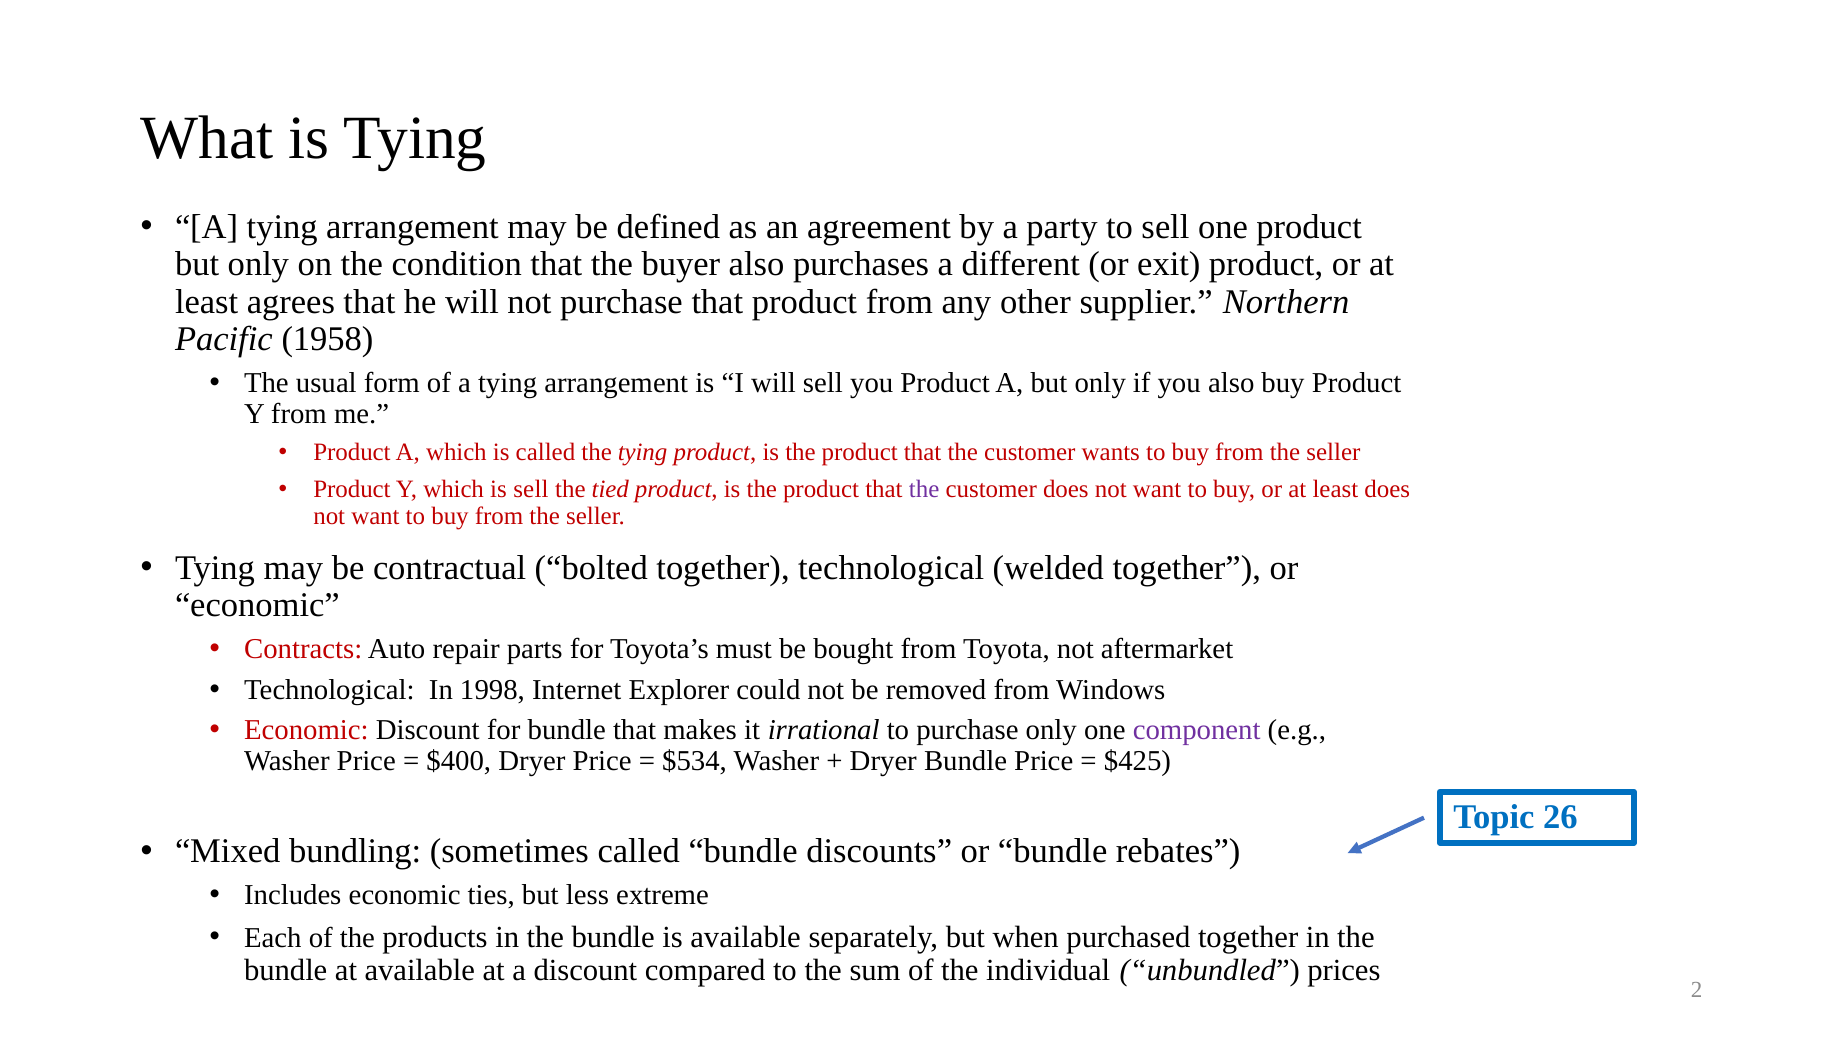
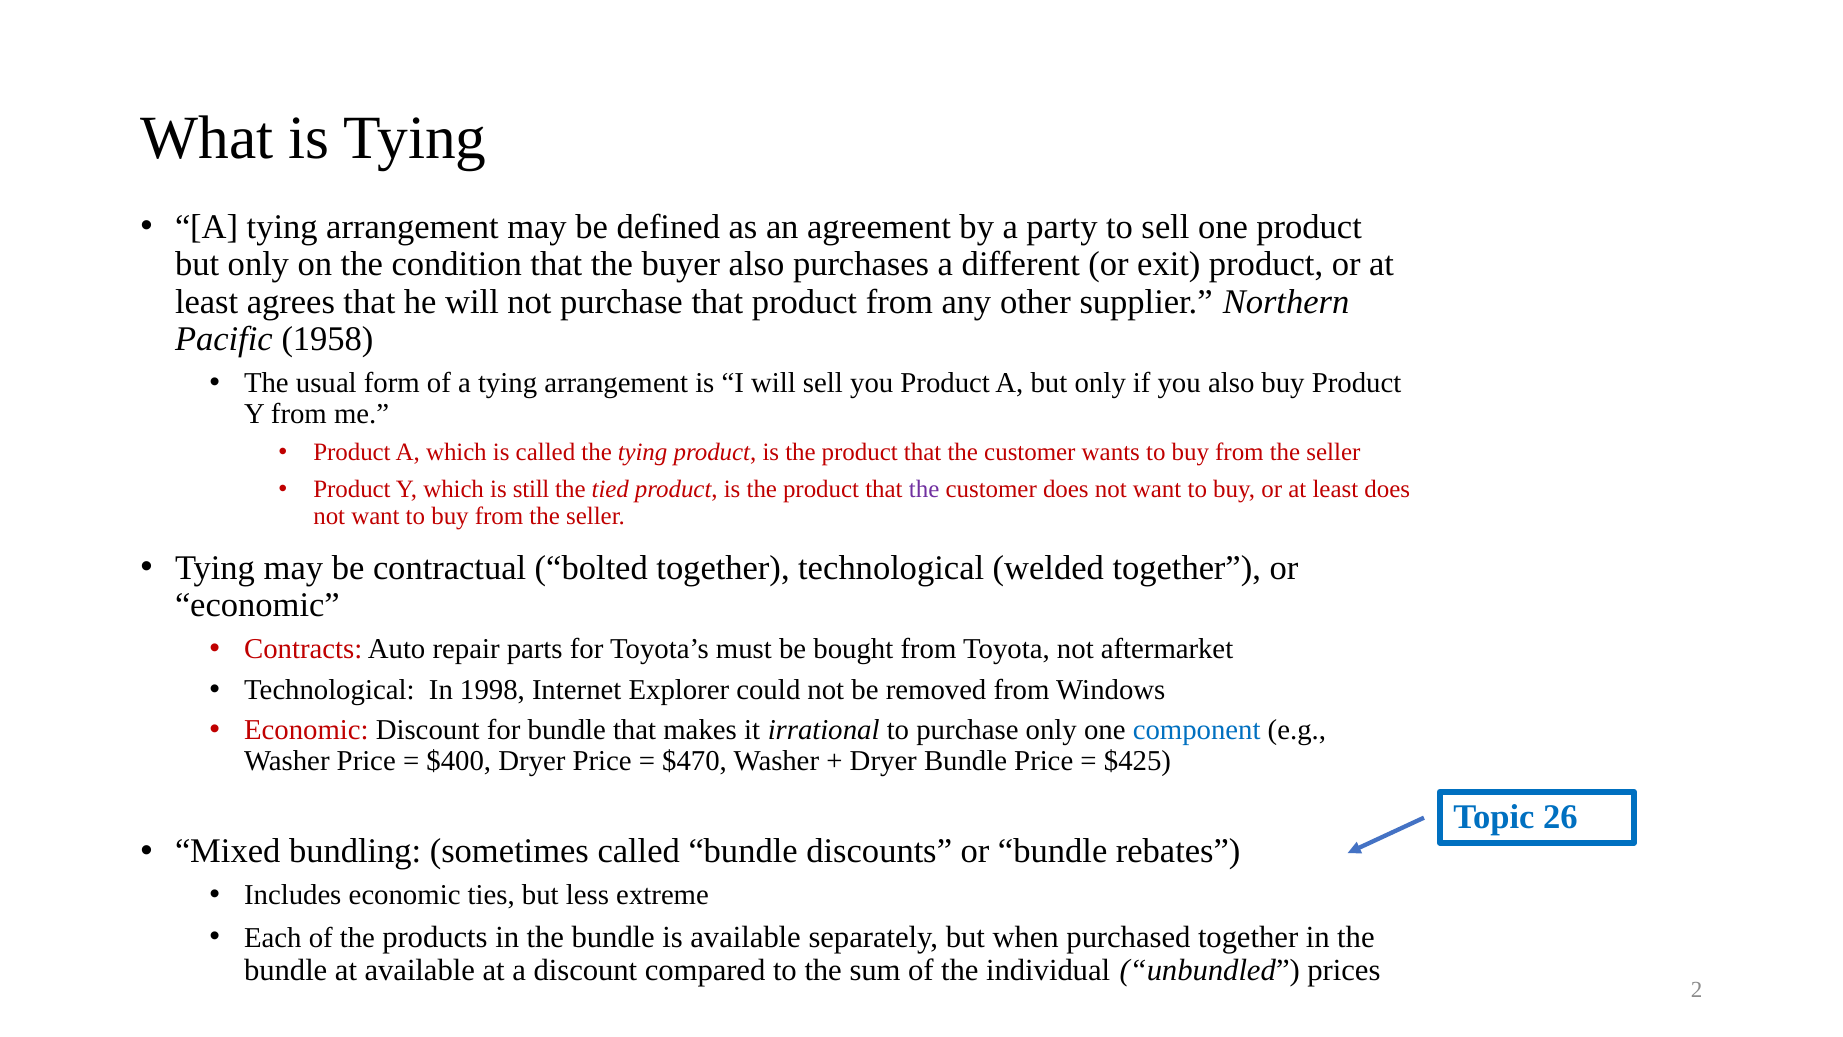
is sell: sell -> still (531, 489)
component colour: purple -> blue (1197, 730)
$534: $534 -> $470 (695, 761)
